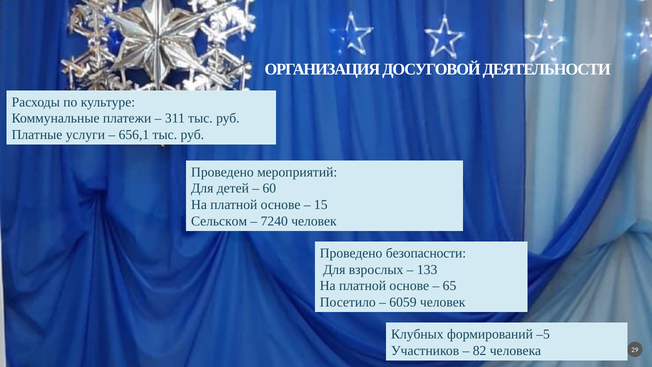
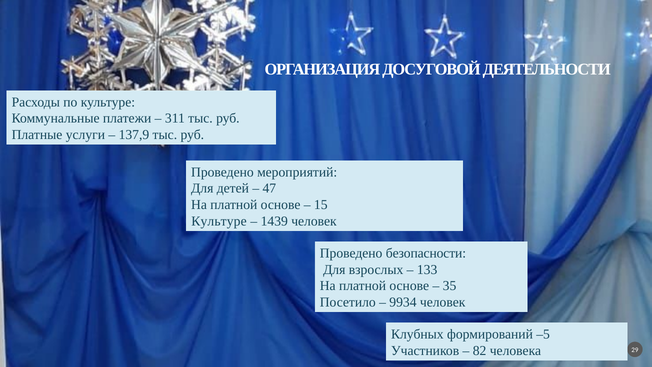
656,1: 656,1 -> 137,9 (134, 135)
60: 60 -> 47 (269, 188)
Сельском: Сельском -> Культуре (219, 221)
7240: 7240 -> 1439 (274, 221)
65: 65 -> 35 (449, 286)
6059: 6059 -> 9934 (403, 302)
